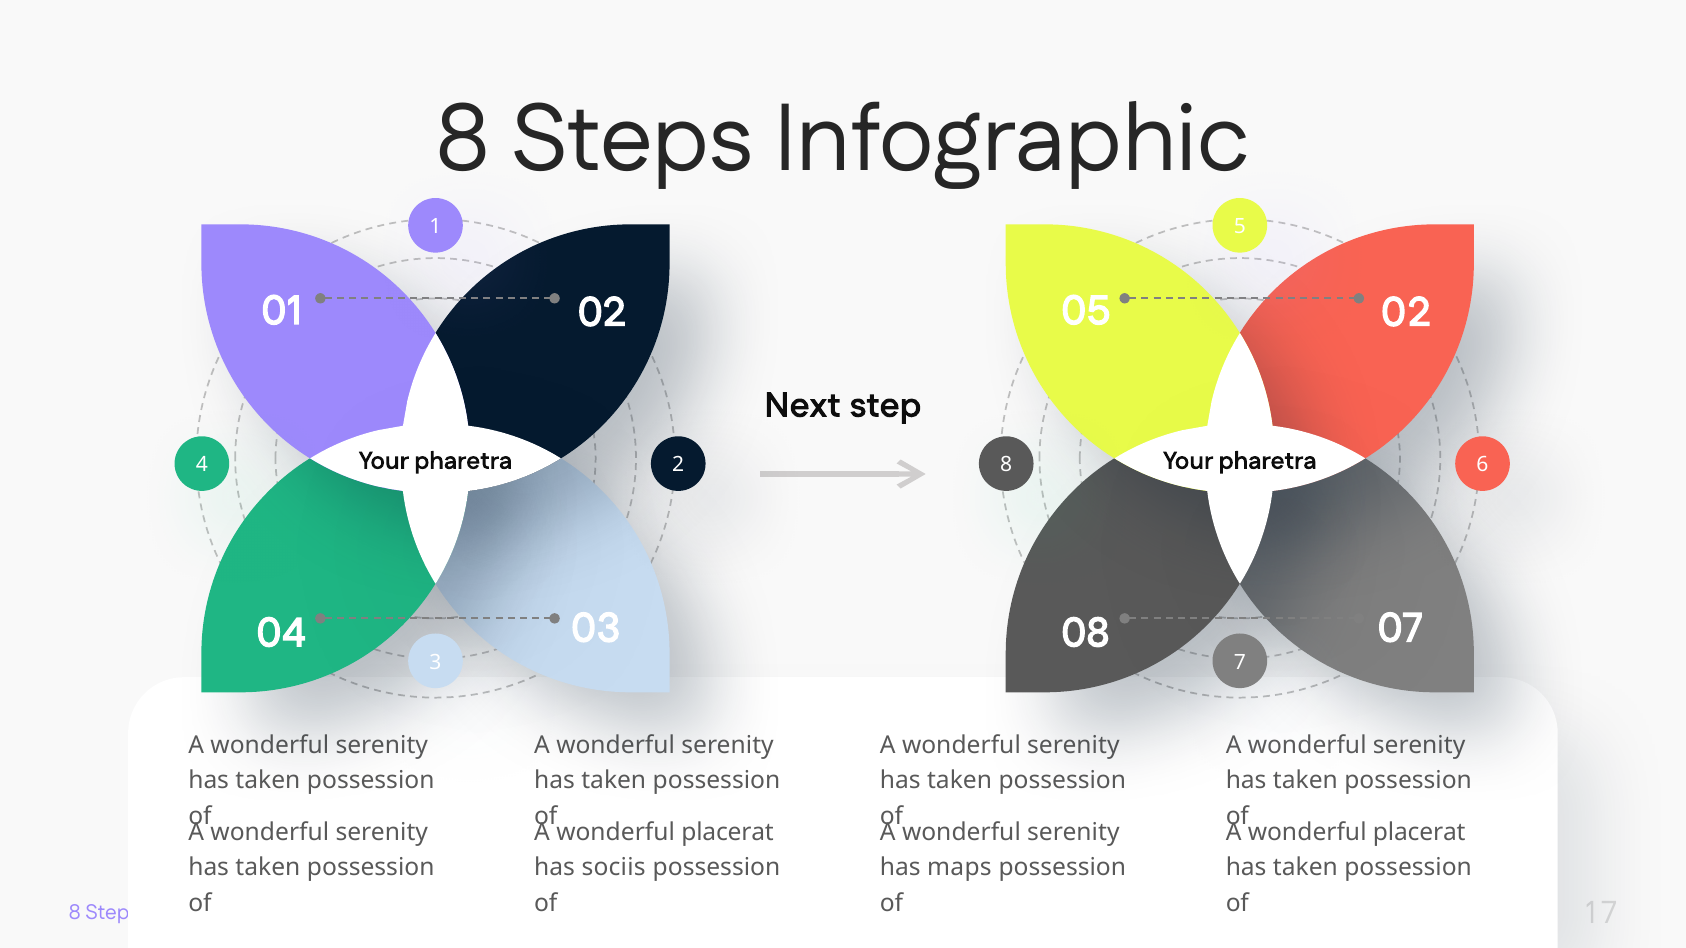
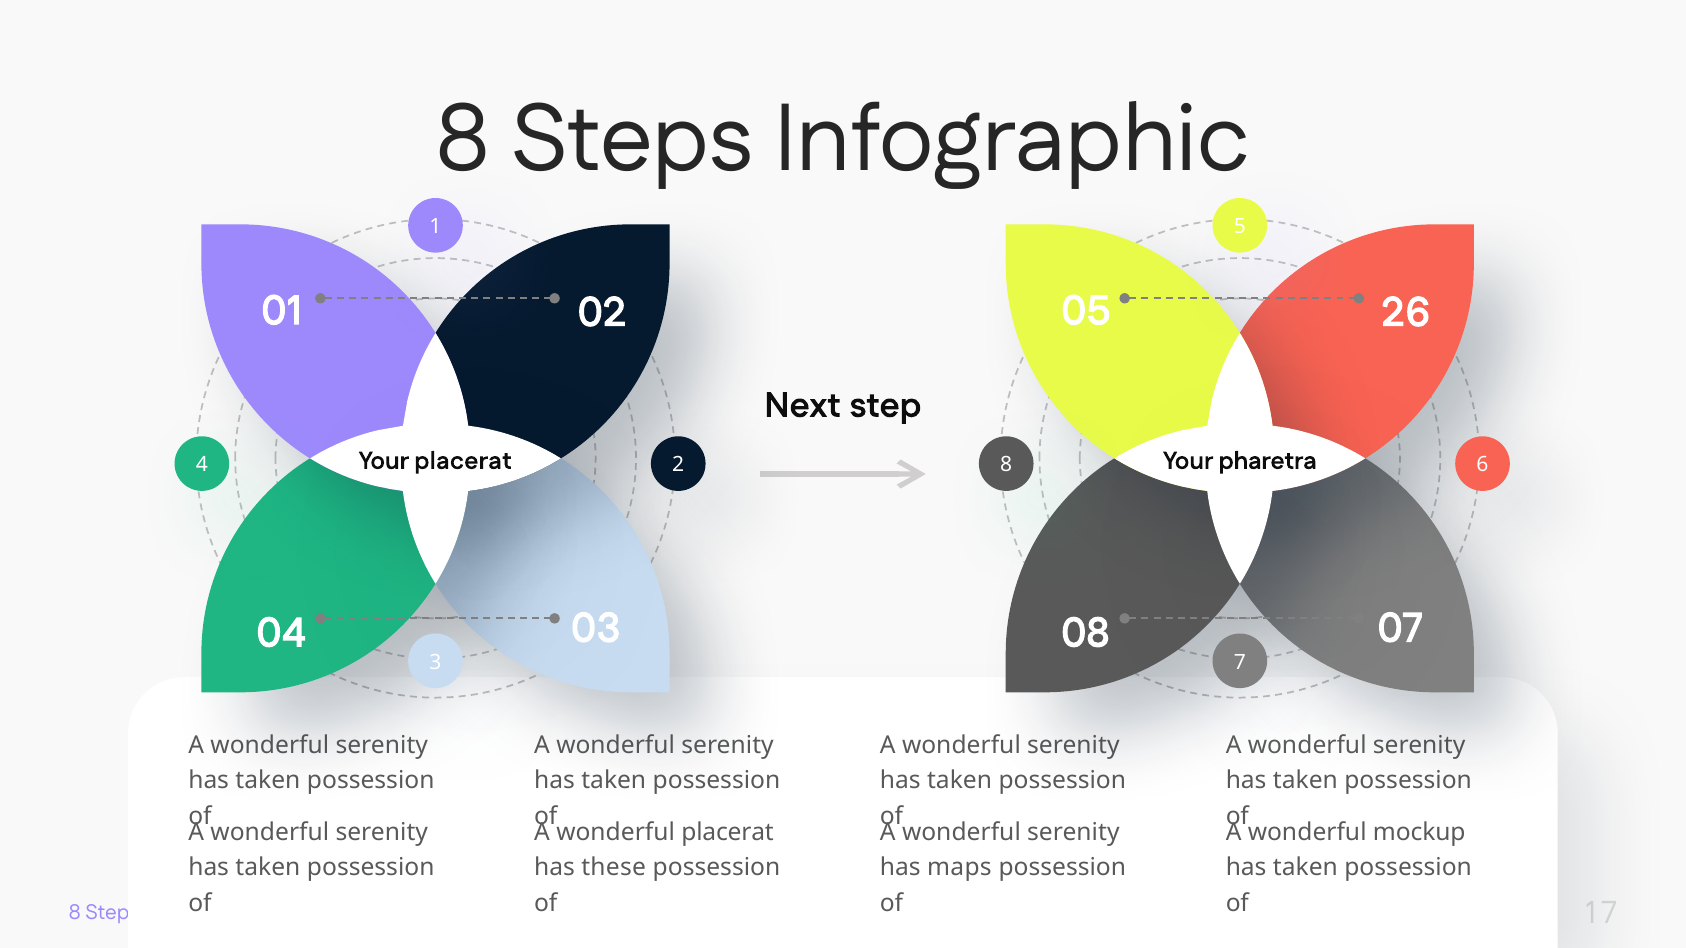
05 02: 02 -> 26 (1406, 312)
4 Your pharetra: pharetra -> placerat (463, 461)
placerat: placerat -> mockup (1419, 833)
sociis: sociis -> these (614, 868)
